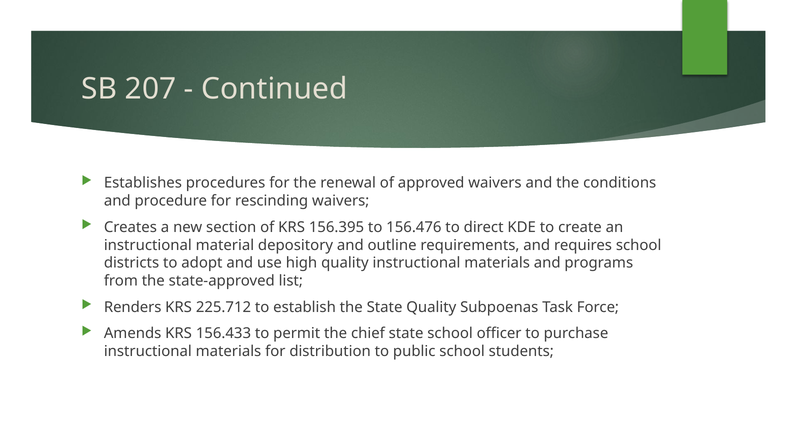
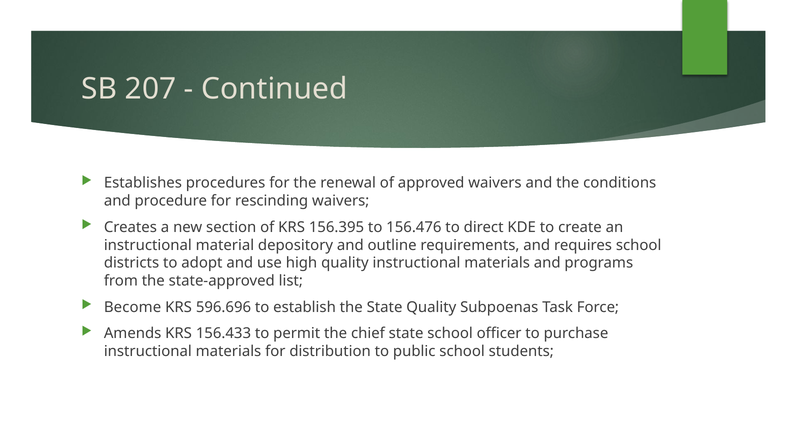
Renders: Renders -> Become (133, 307)
225.712: 225.712 -> 596.696 (223, 307)
